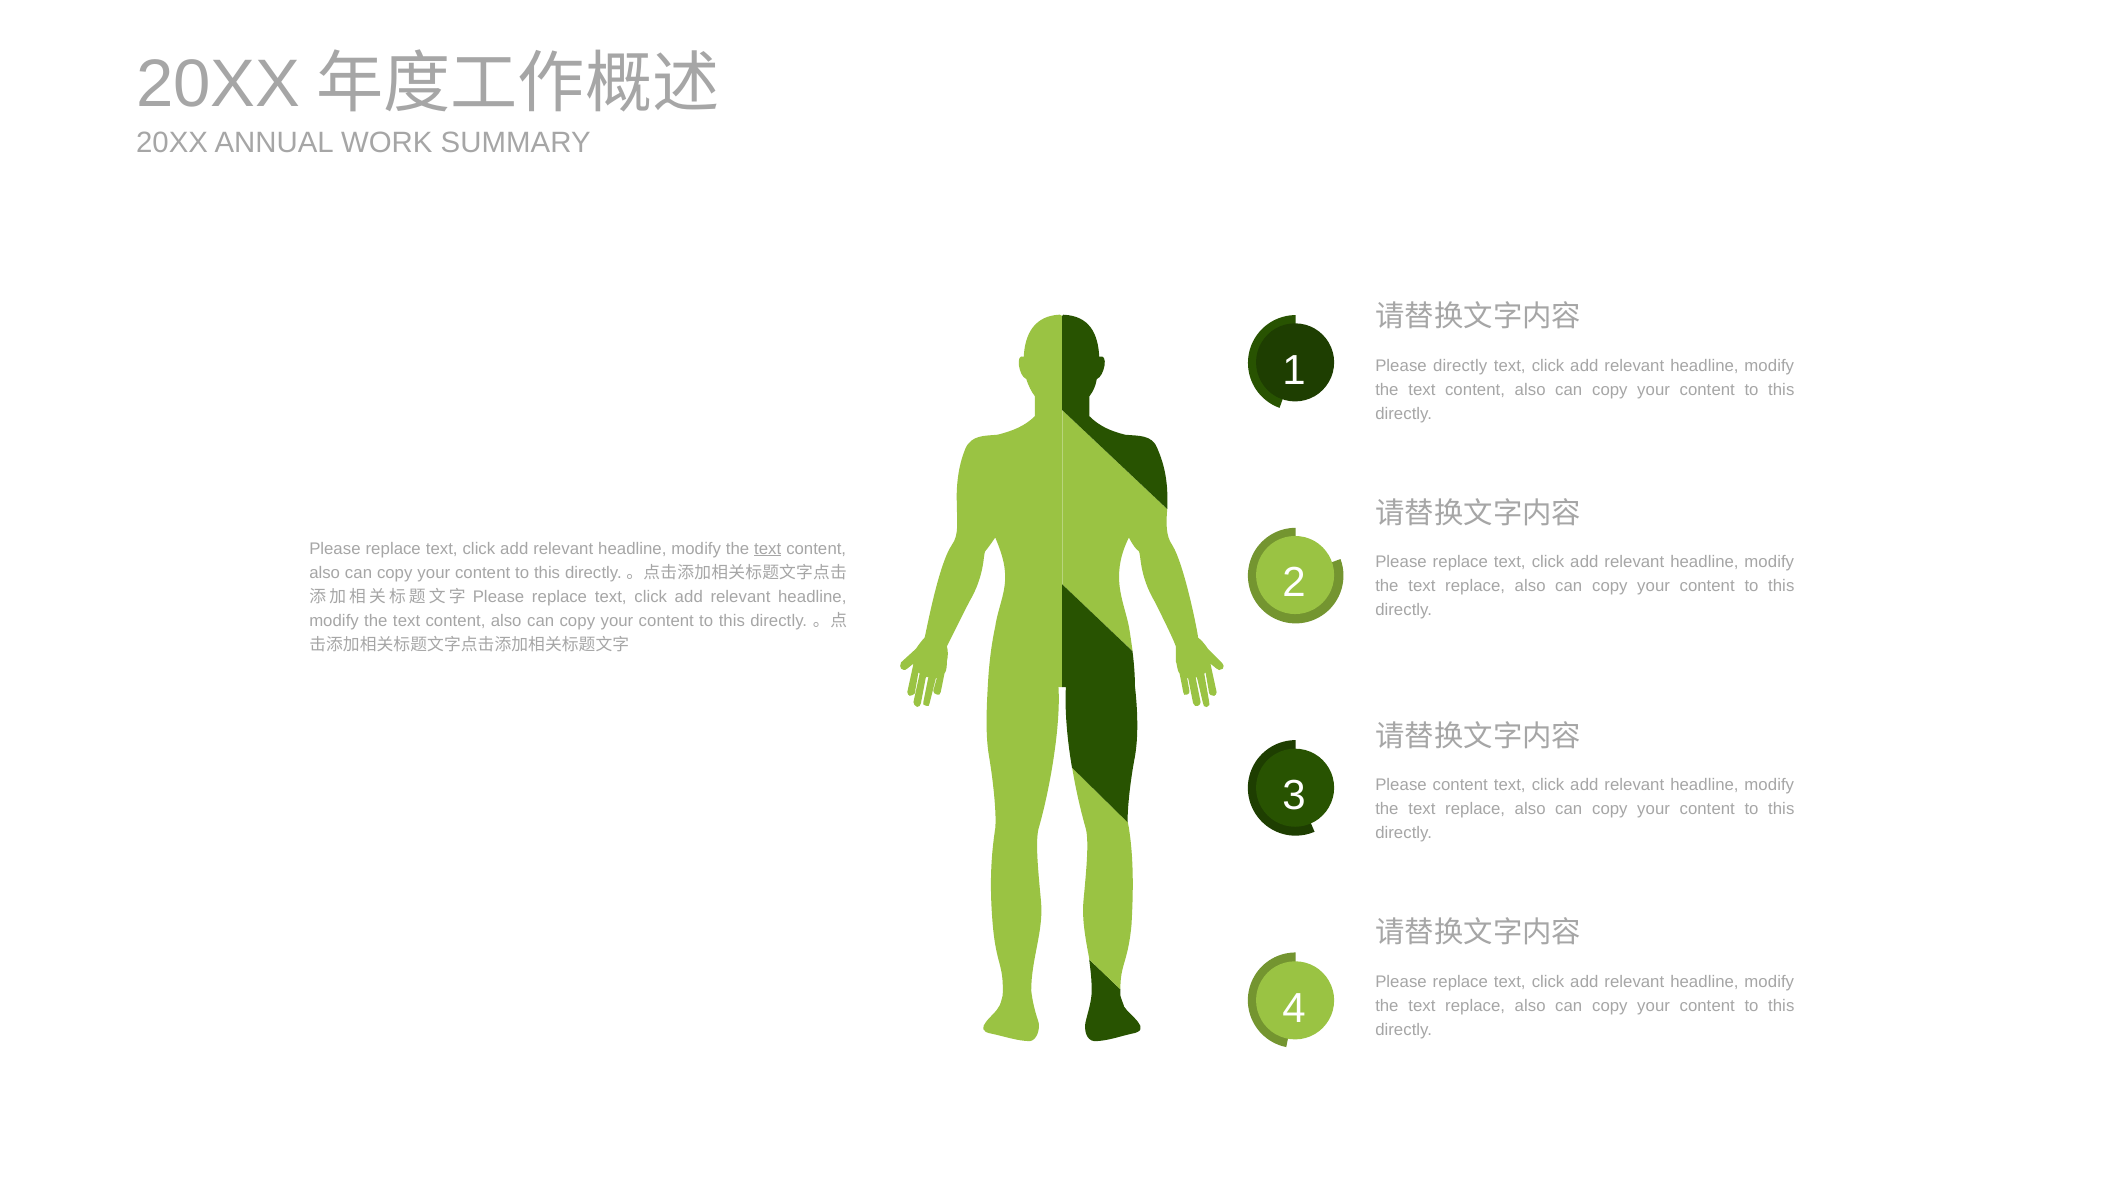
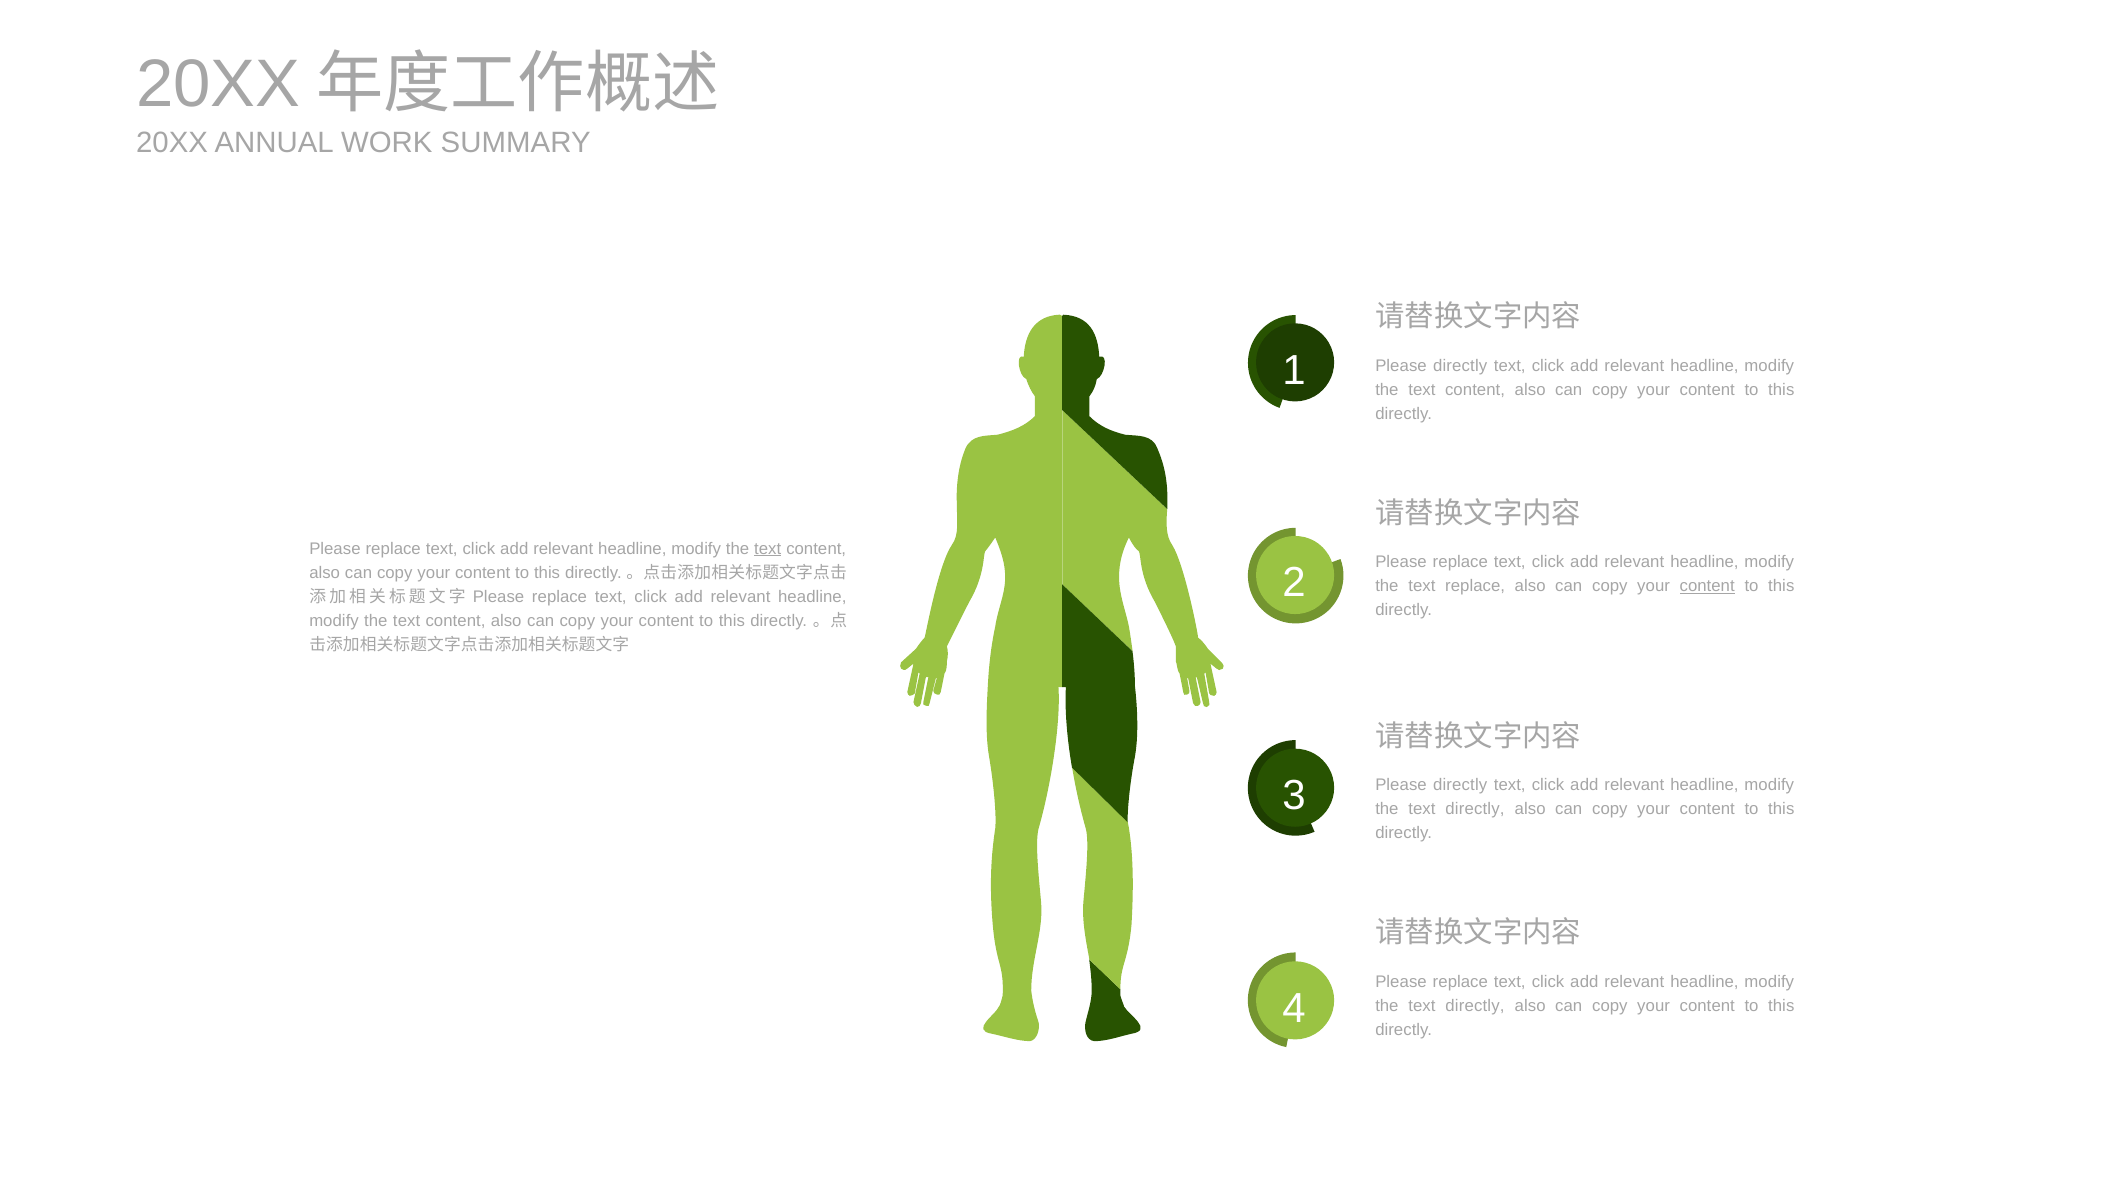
content underline: none -> present (1707, 586)
content: content -> directly (1460, 785)
replace: replace -> directly (1475, 809)
replace: replace -> directly (1475, 1006)
